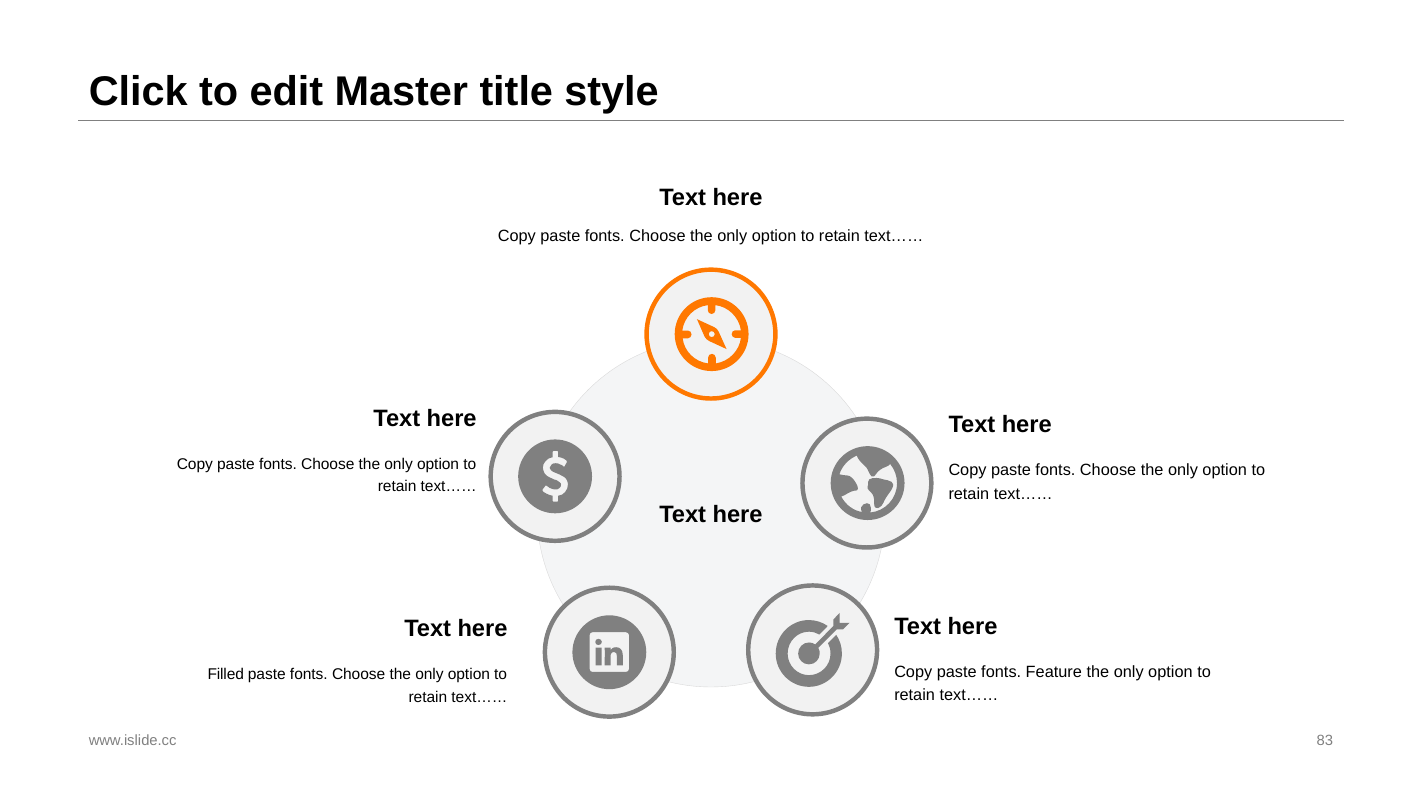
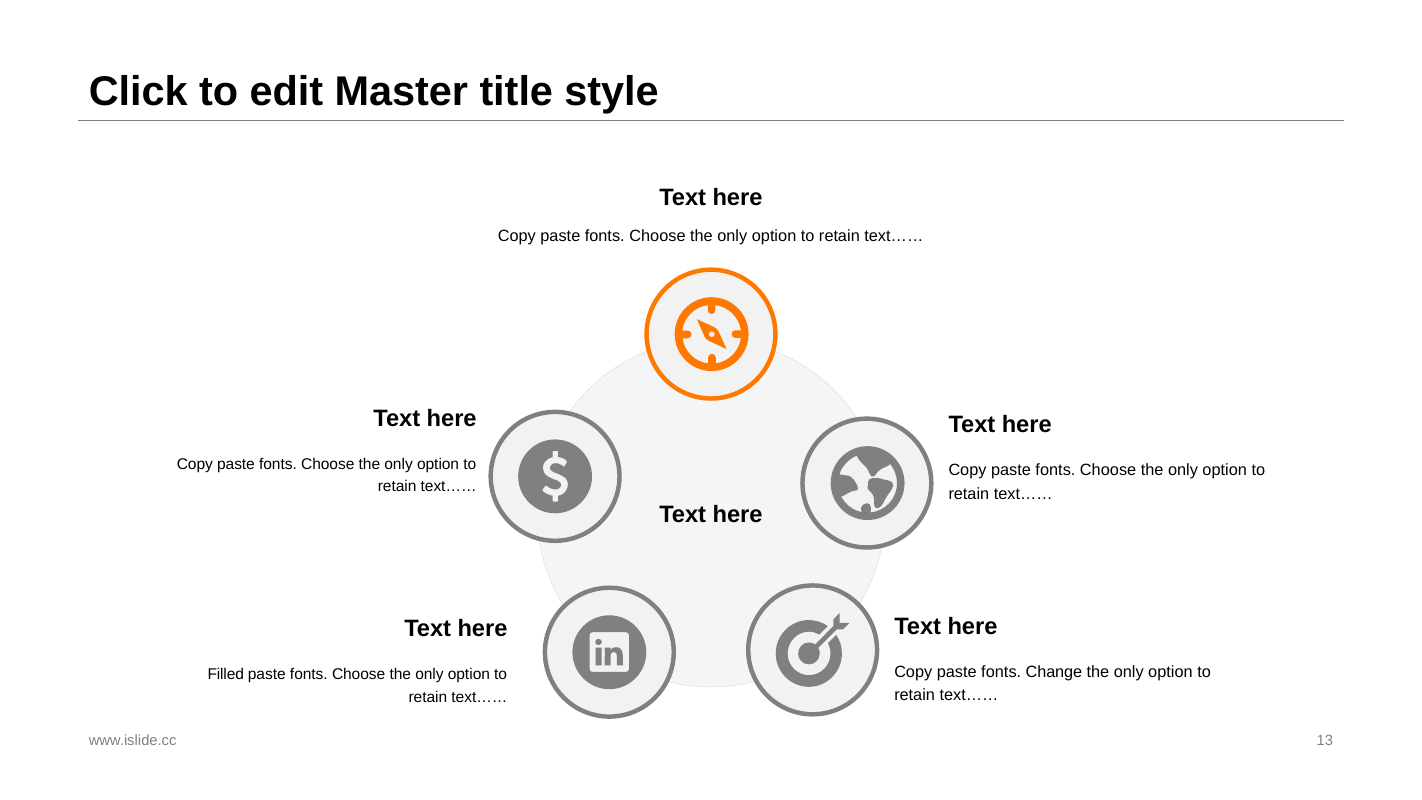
Feature: Feature -> Change (1054, 672)
83: 83 -> 13 (1325, 741)
